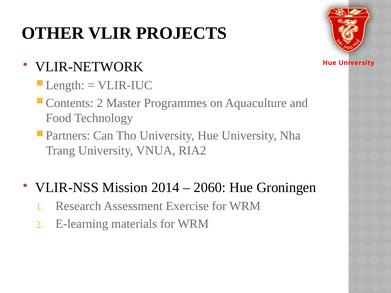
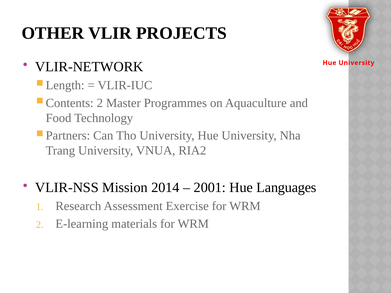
2060: 2060 -> 2001 (210, 188)
Groningen: Groningen -> Languages (286, 188)
